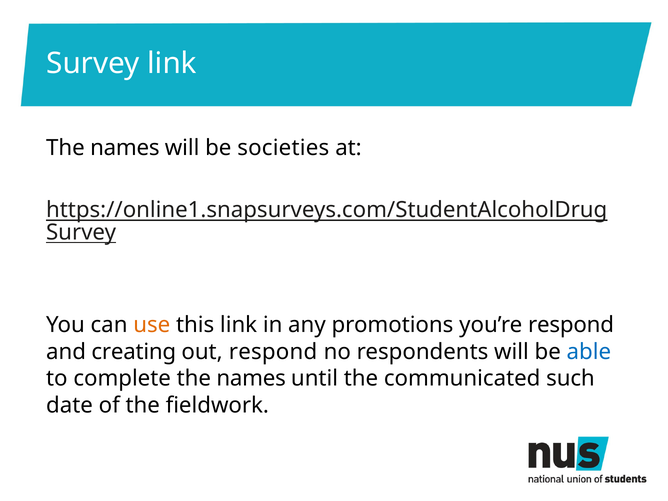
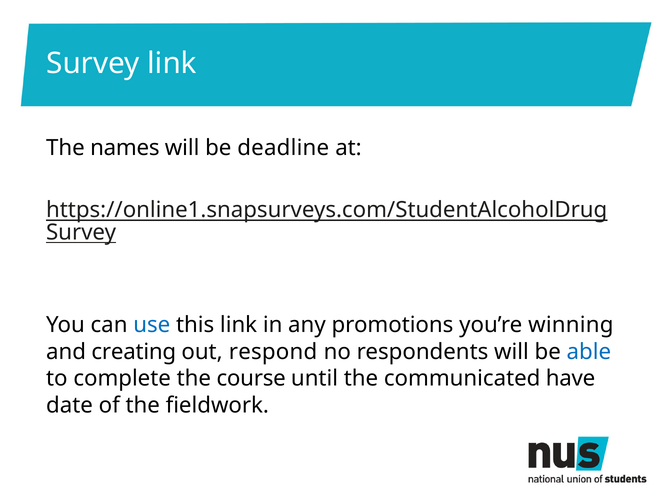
societies: societies -> deadline (283, 148)
use colour: orange -> blue (152, 325)
you’re respond: respond -> winning (571, 325)
complete the names: names -> course (251, 379)
such: such -> have (571, 379)
